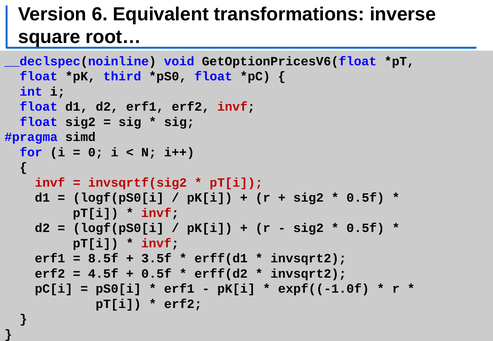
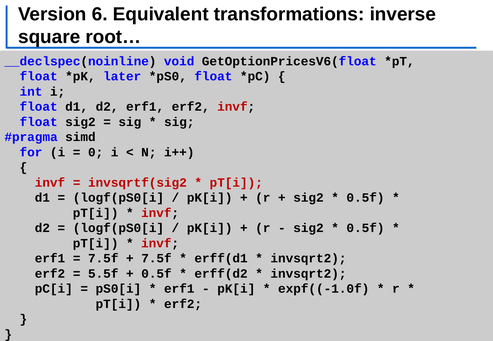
third: third -> later (122, 77)
8.5f: 8.5f -> 7.5f (103, 259)
3.5f: 3.5f -> 7.5f (156, 259)
4.5f: 4.5f -> 5.5f (103, 274)
